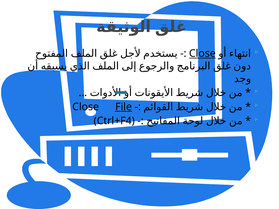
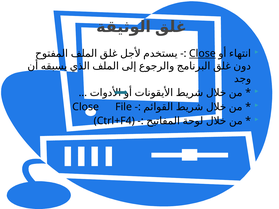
File underline: present -> none (124, 107)
